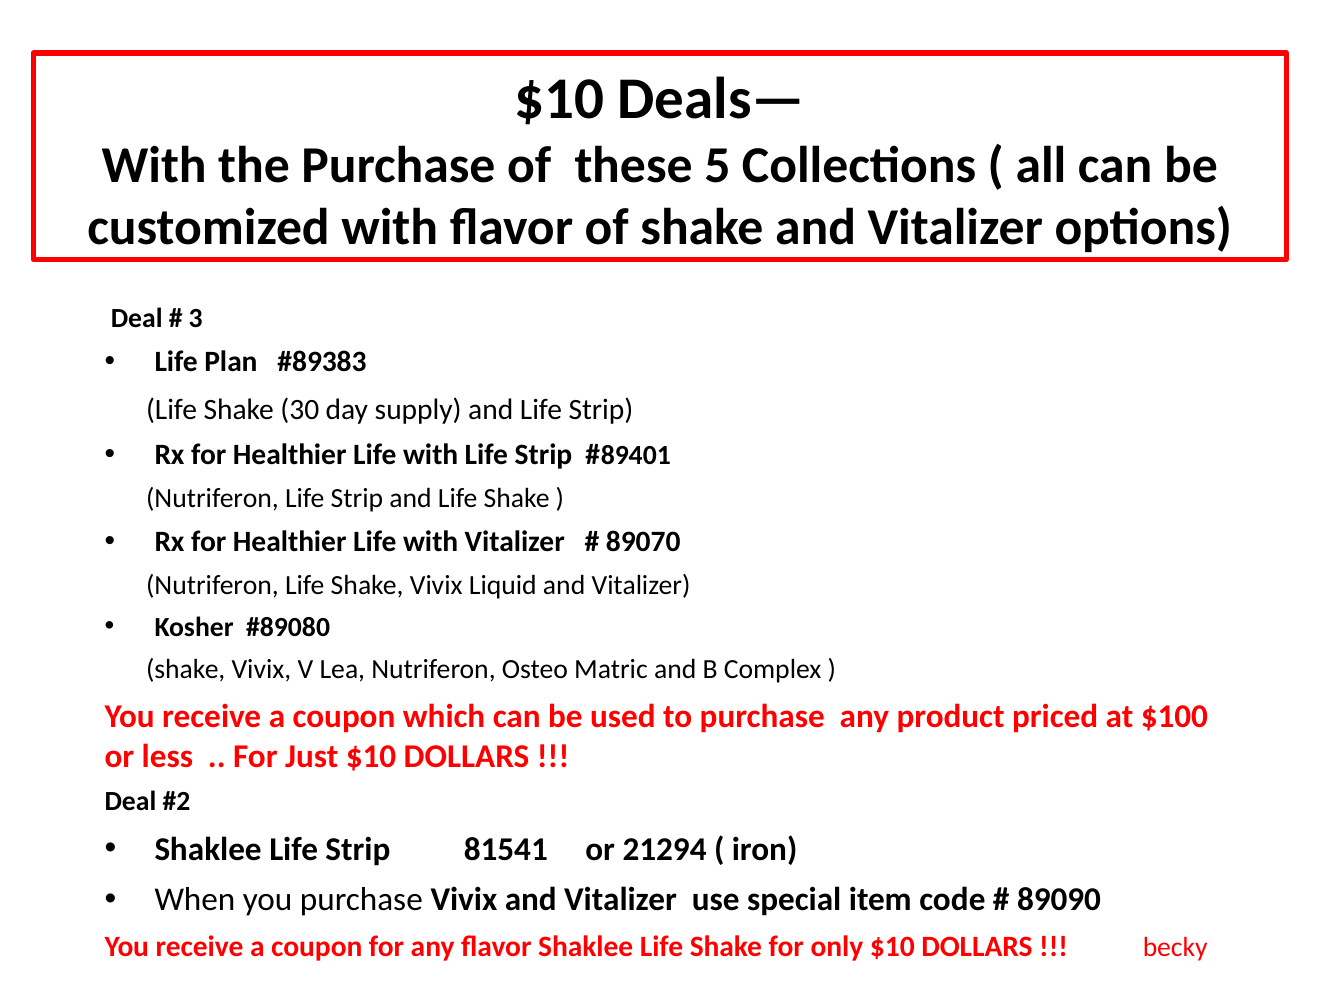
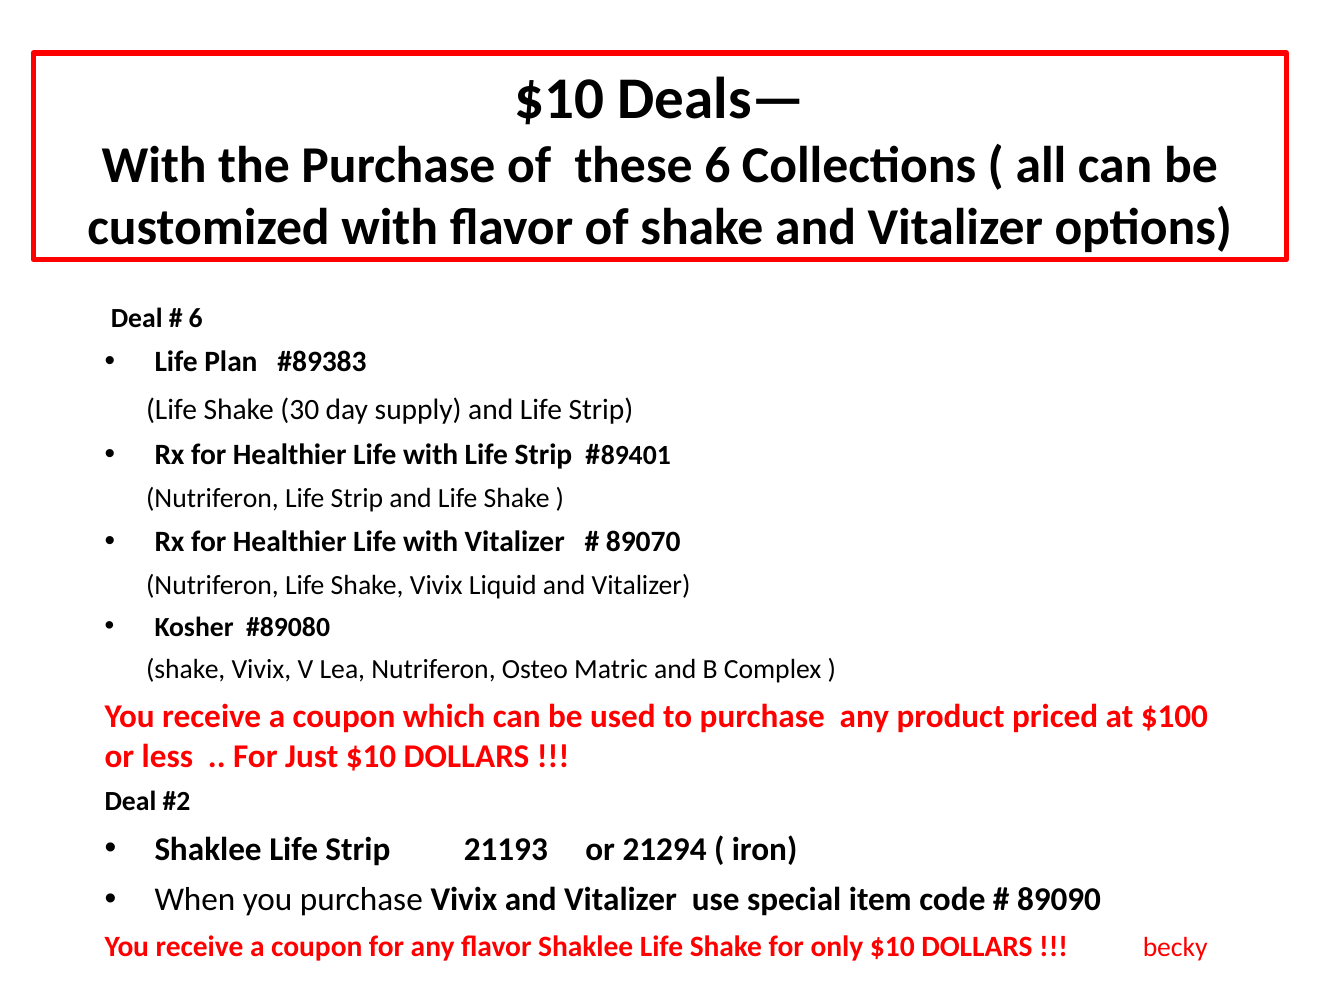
these 5: 5 -> 6 (717, 165)
3: 3 -> 6 (196, 319)
81541: 81541 -> 21193 (506, 850)
